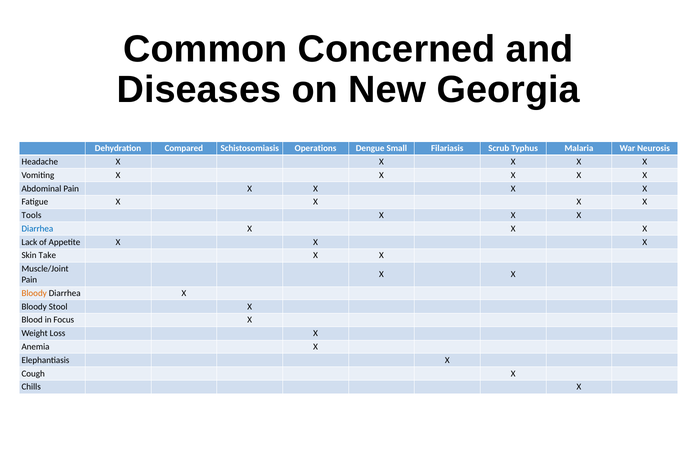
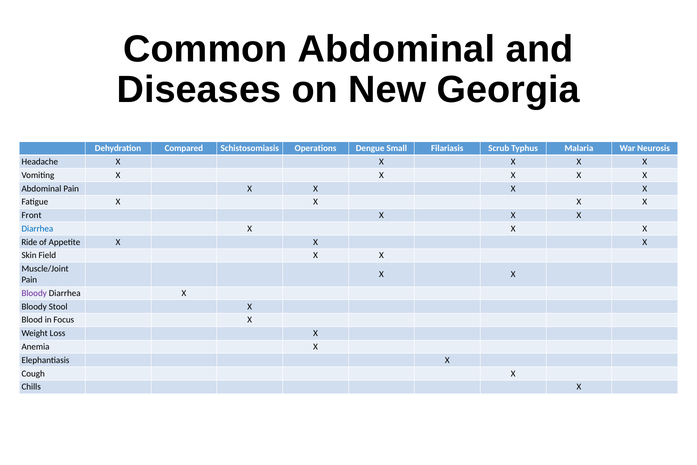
Common Concerned: Concerned -> Abdominal (397, 49)
Tools: Tools -> Front (32, 215)
Lack: Lack -> Ride (29, 242)
Take: Take -> Field (47, 255)
Bloody colour: orange -> purple (34, 293)
